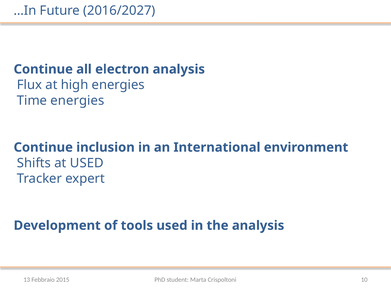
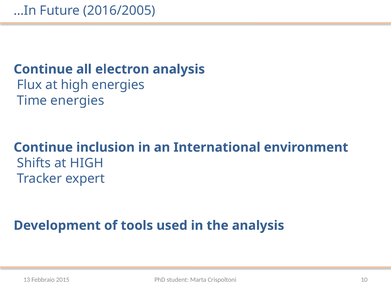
2016/2027: 2016/2027 -> 2016/2005 (119, 11)
Shifts at USED: USED -> HIGH (87, 163)
